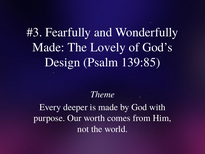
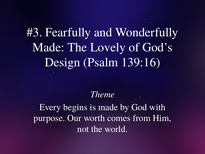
139:85: 139:85 -> 139:16 (141, 62)
deeper: deeper -> begins (75, 107)
